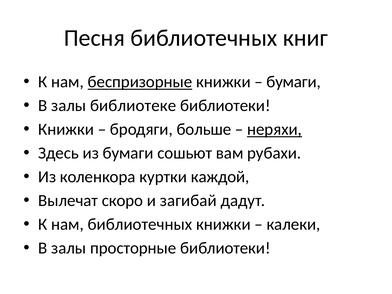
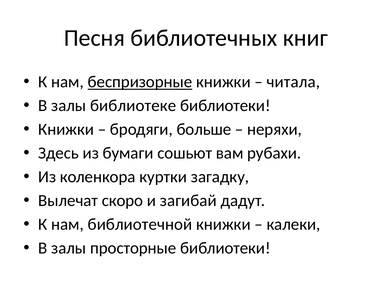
бумаги: бумаги -> читала (293, 82)
неряхи underline: present -> none (275, 129)
каждой: каждой -> загадку (220, 177)
нам библиотечных: библиотечных -> библиотечной (140, 224)
